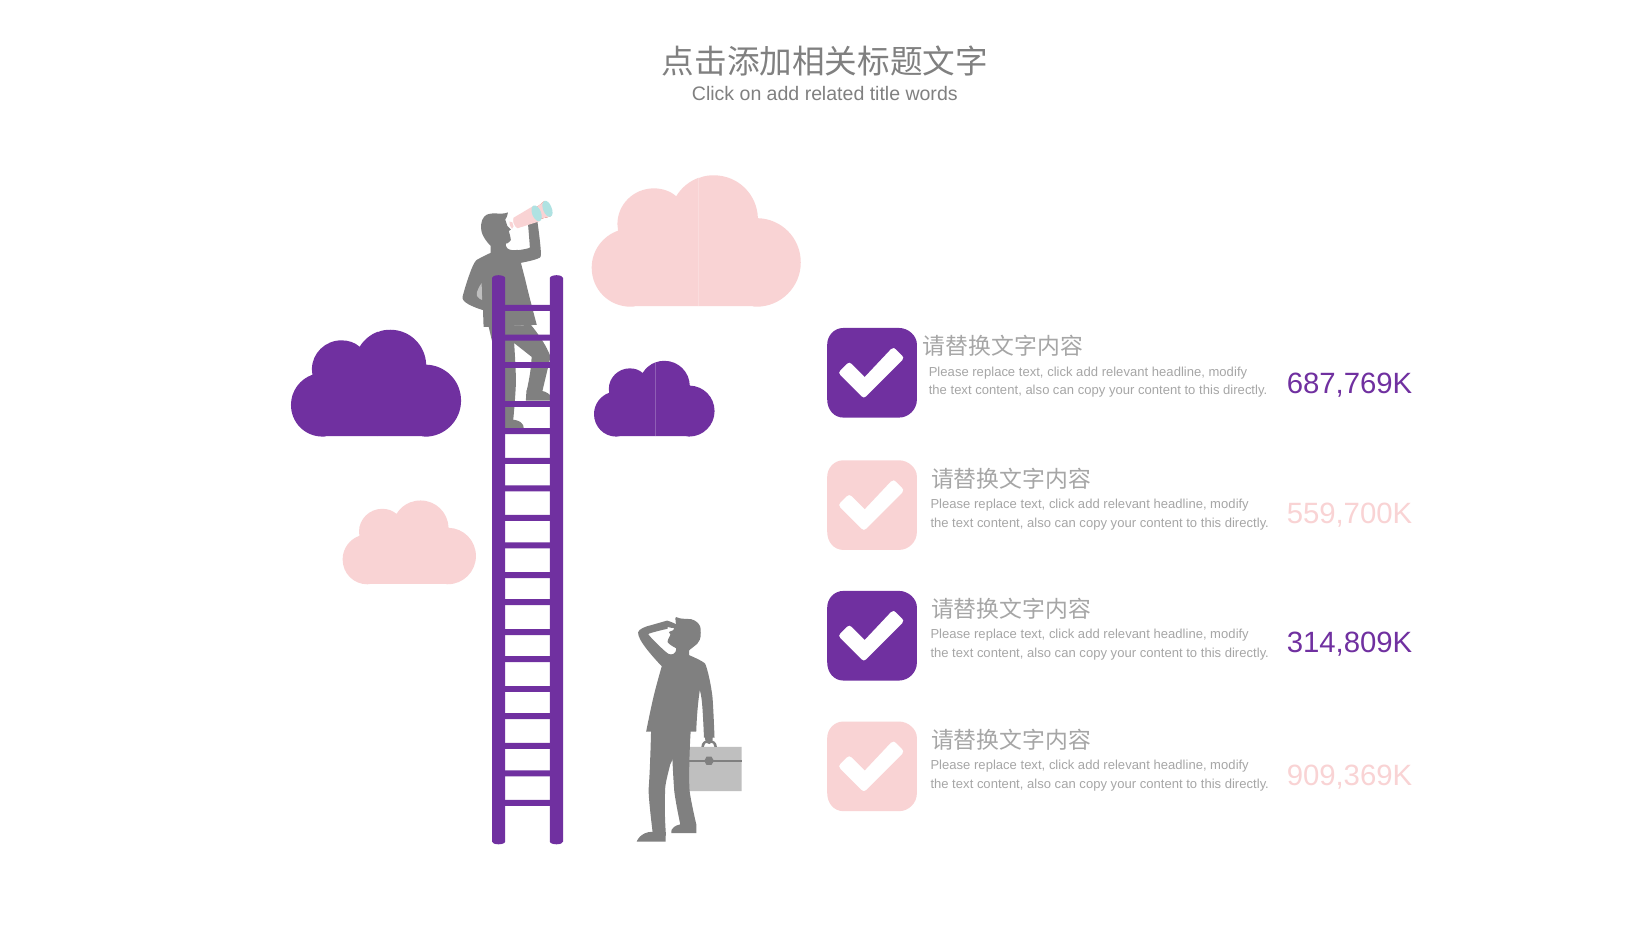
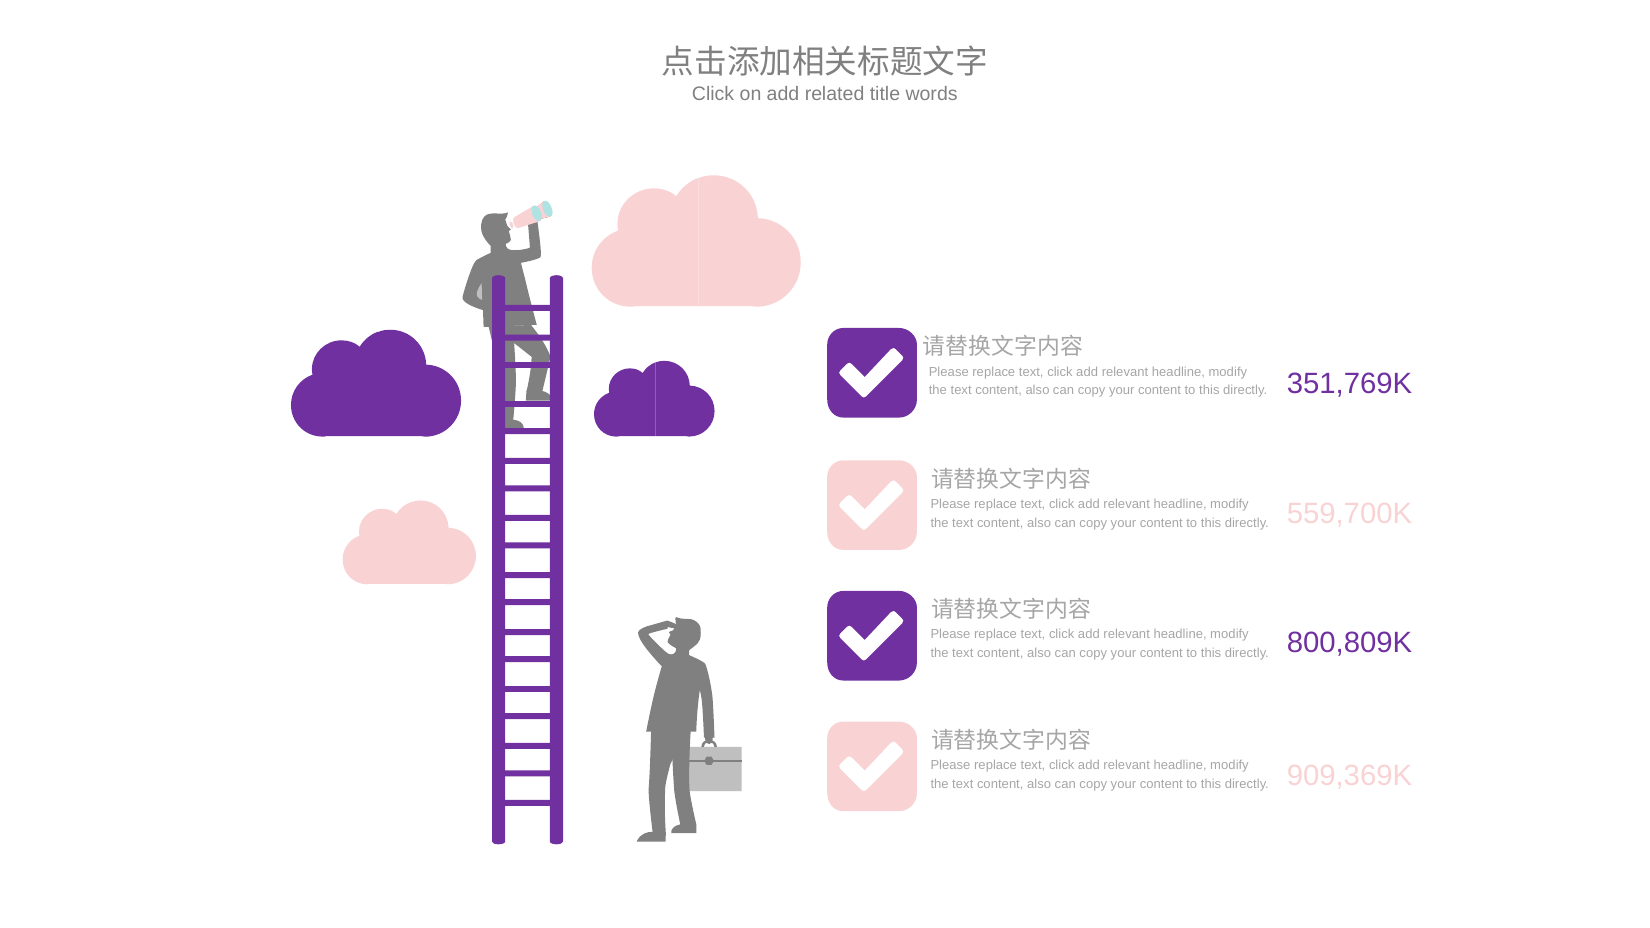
687,769K: 687,769K -> 351,769K (1350, 384)
314,809K: 314,809K -> 800,809K (1350, 643)
